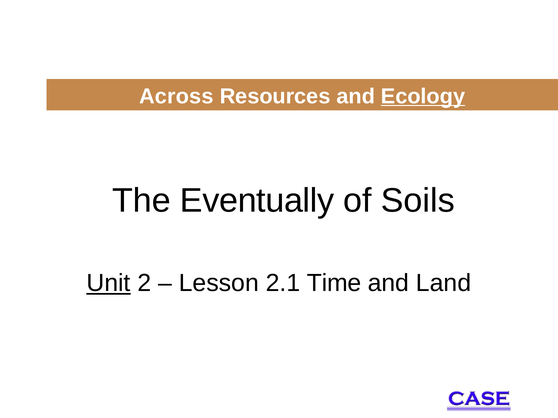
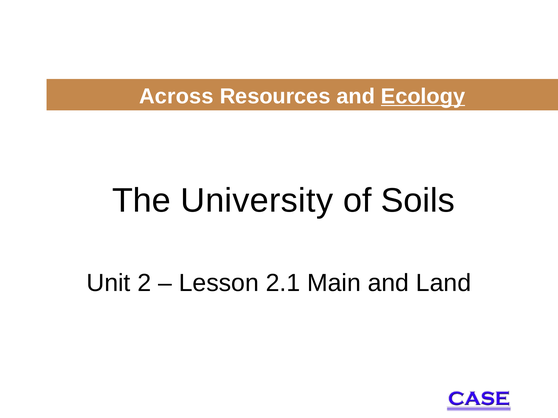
Eventually: Eventually -> University (257, 201)
Unit underline: present -> none (108, 283)
Time: Time -> Main (334, 283)
